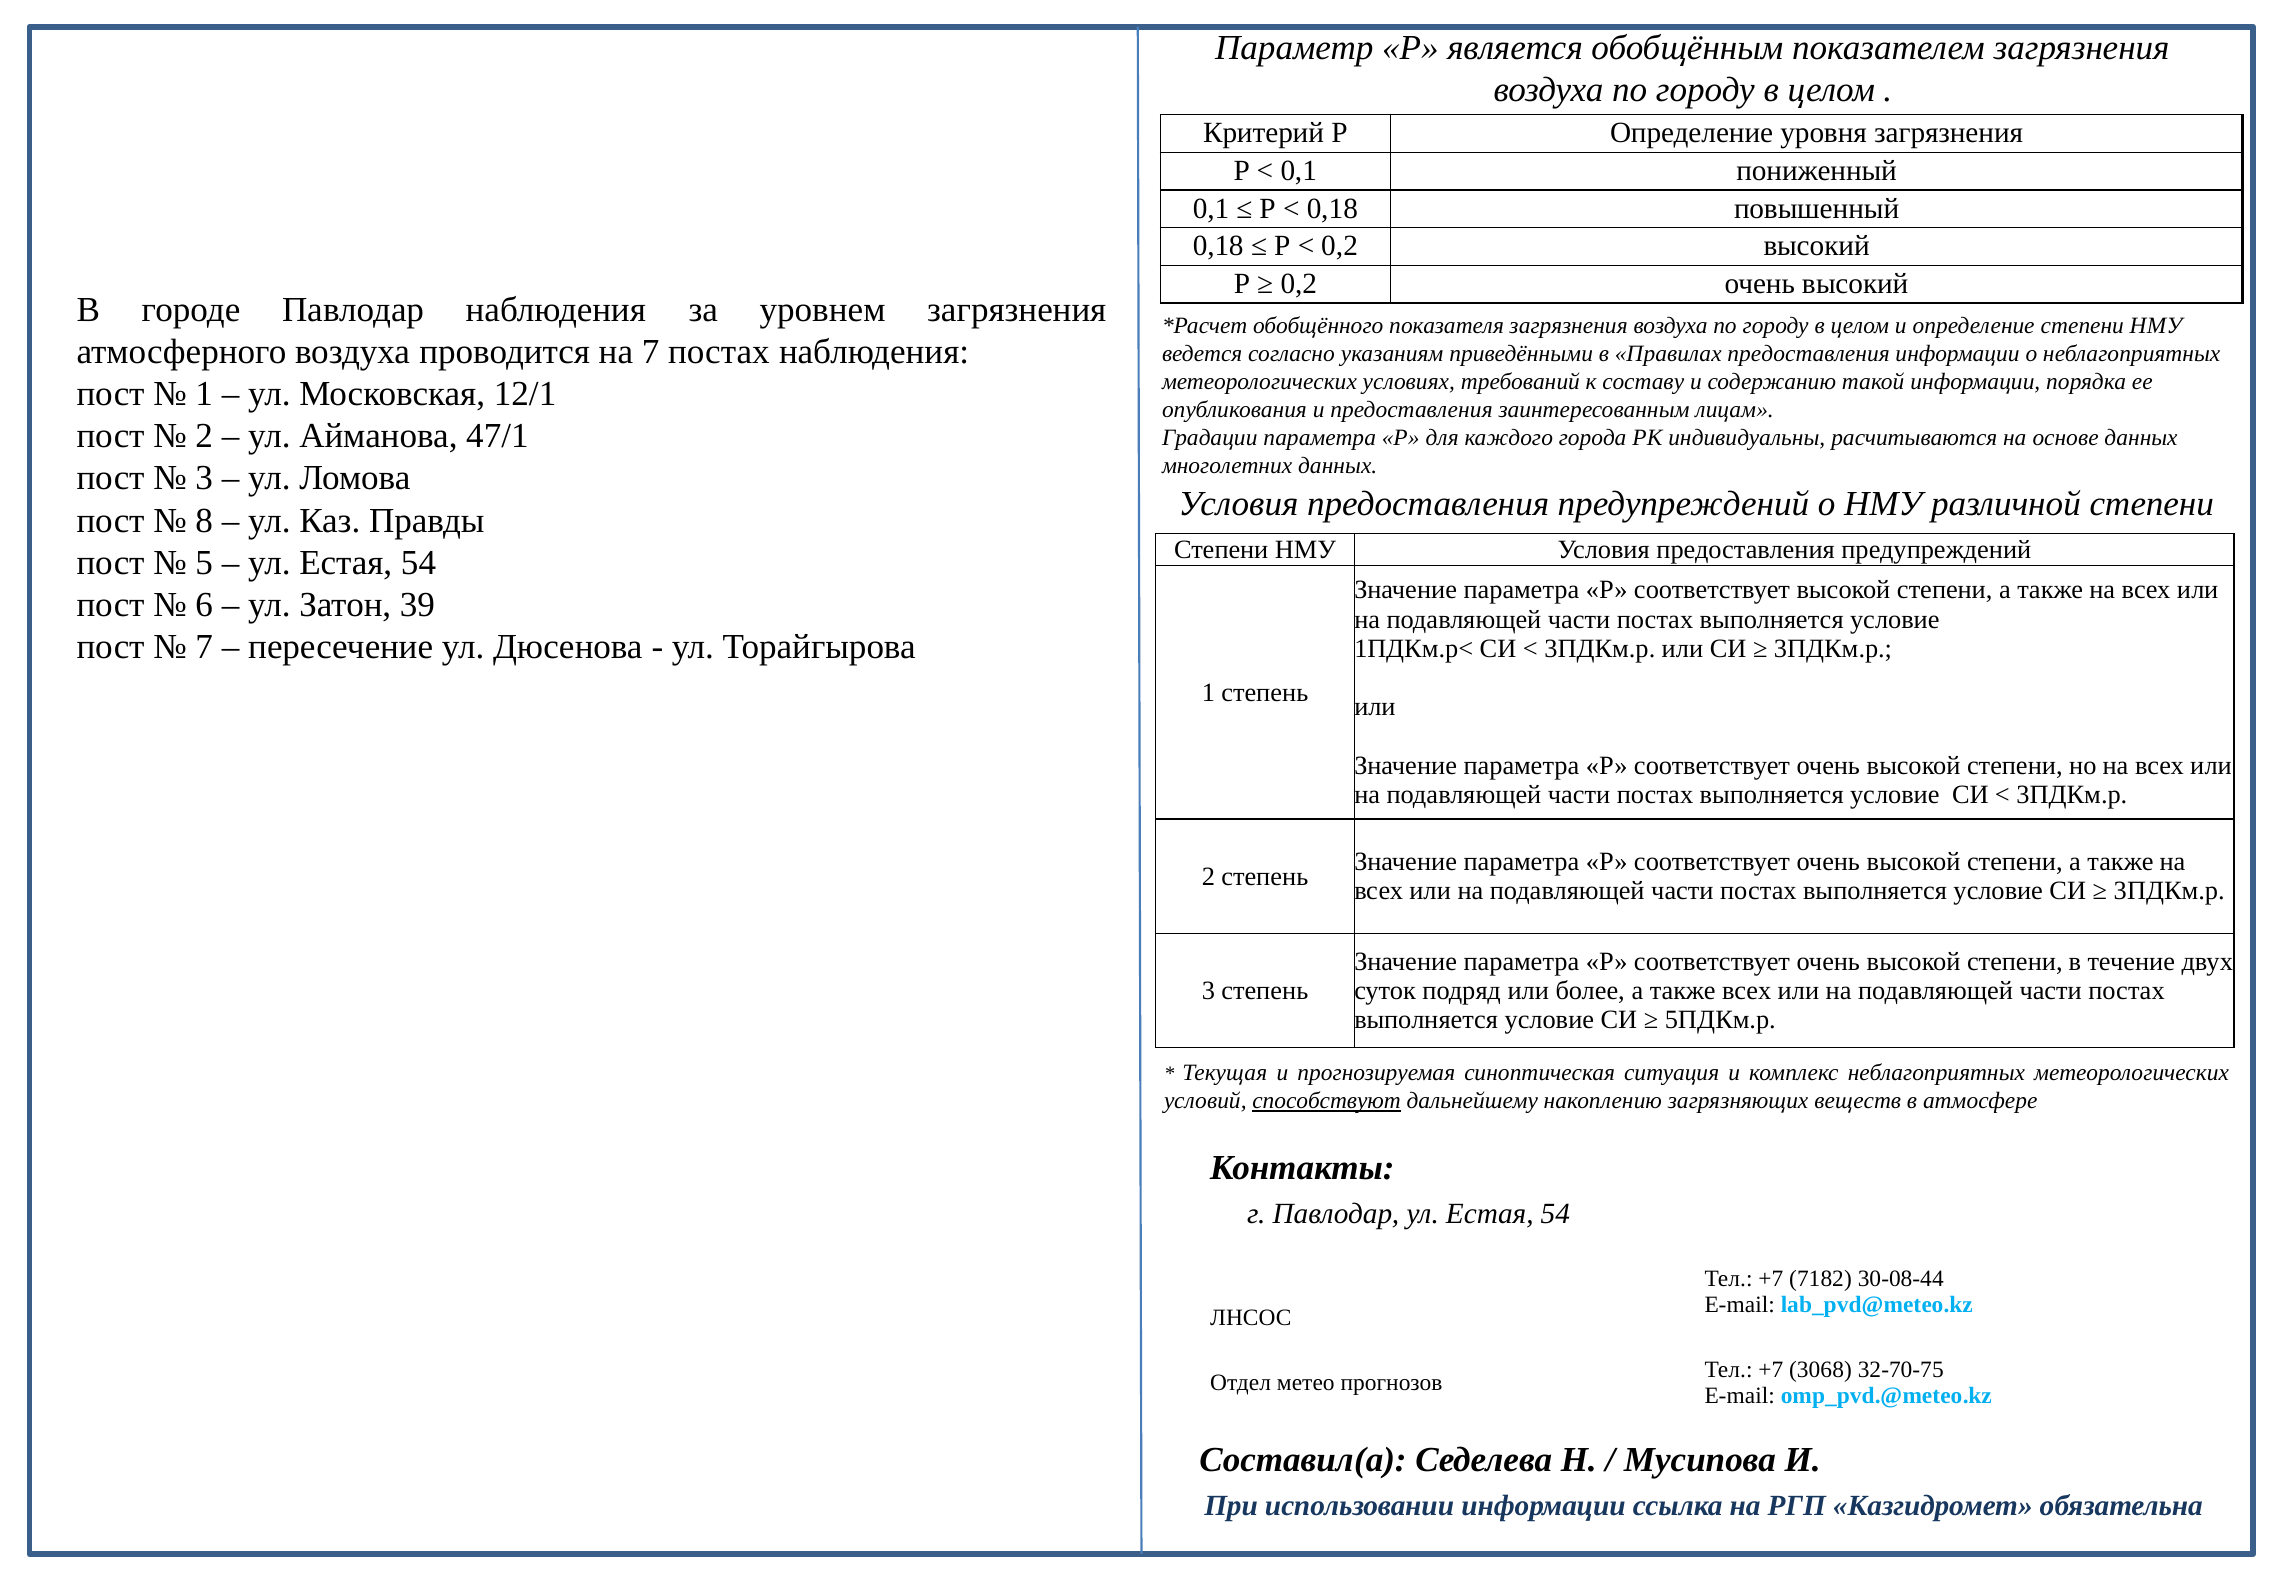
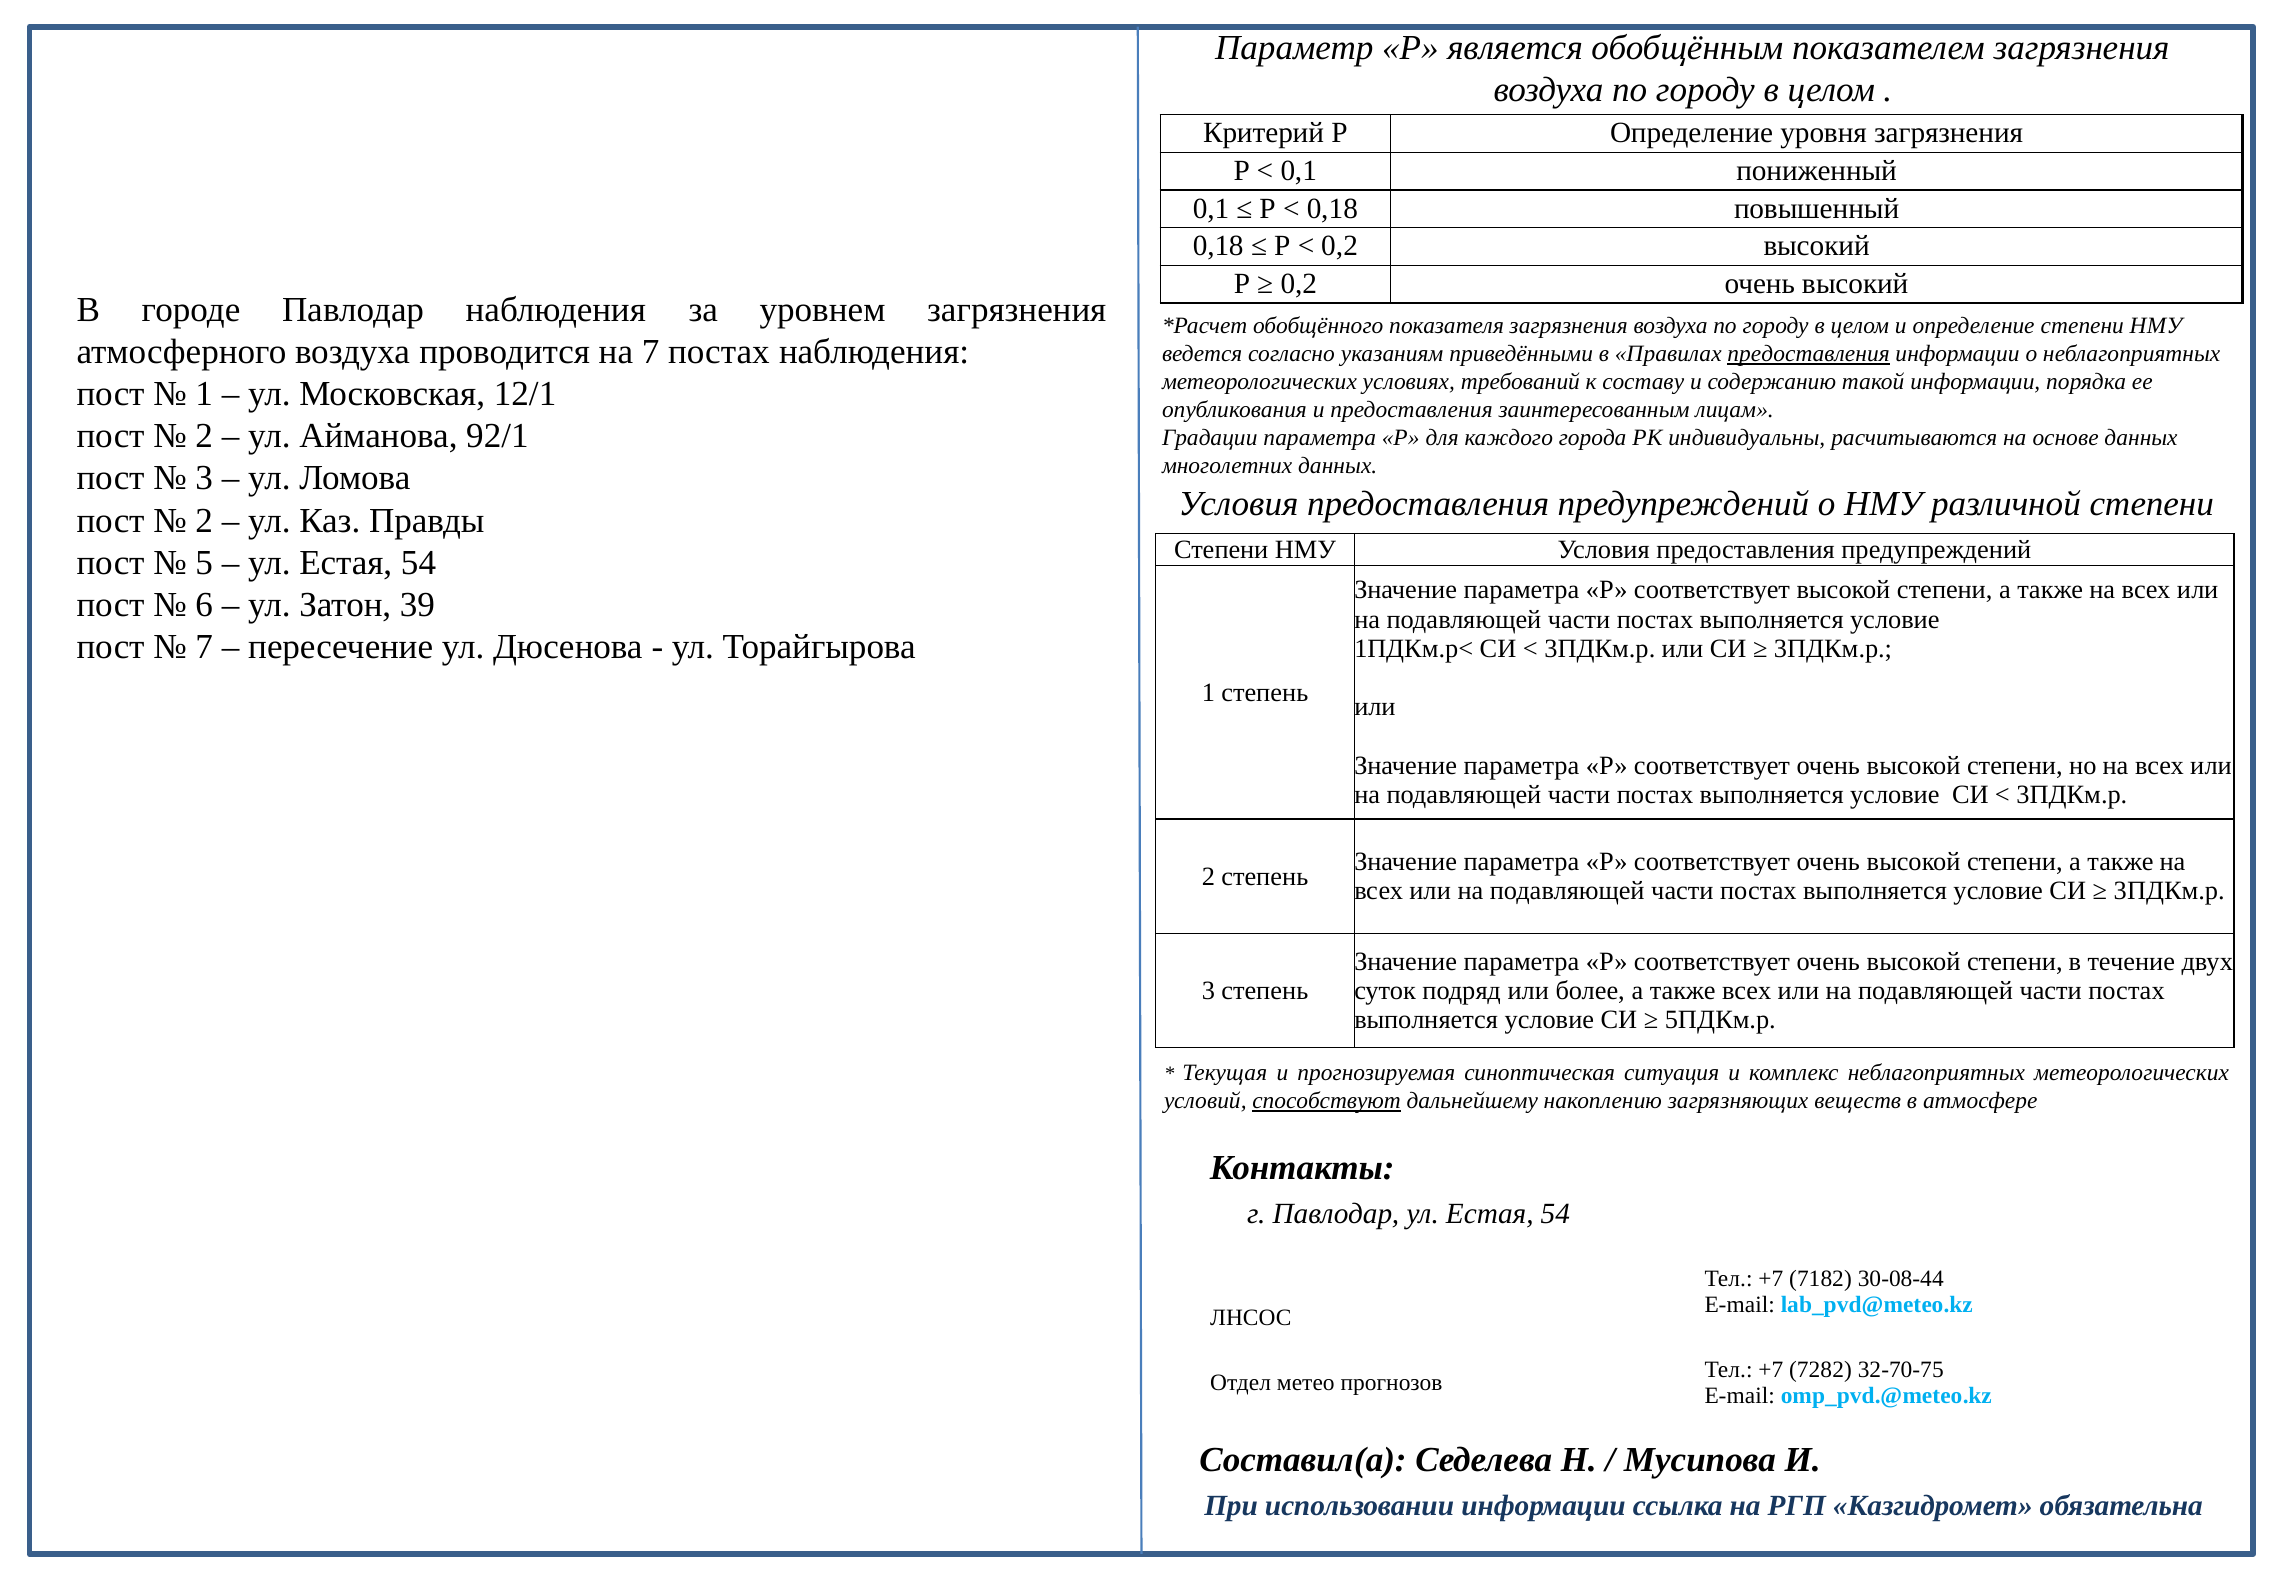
предоставления underline: none -> present (1809, 354)
47/1: 47/1 -> 92/1 (497, 436)
8: 8 -> 2 (204, 520)
3068: 3068 -> 7282 (1820, 1369)
